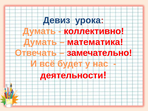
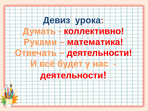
Думать: Думать -> Руками (40, 42)
замечательно: замечательно -> деятельности (99, 53)
